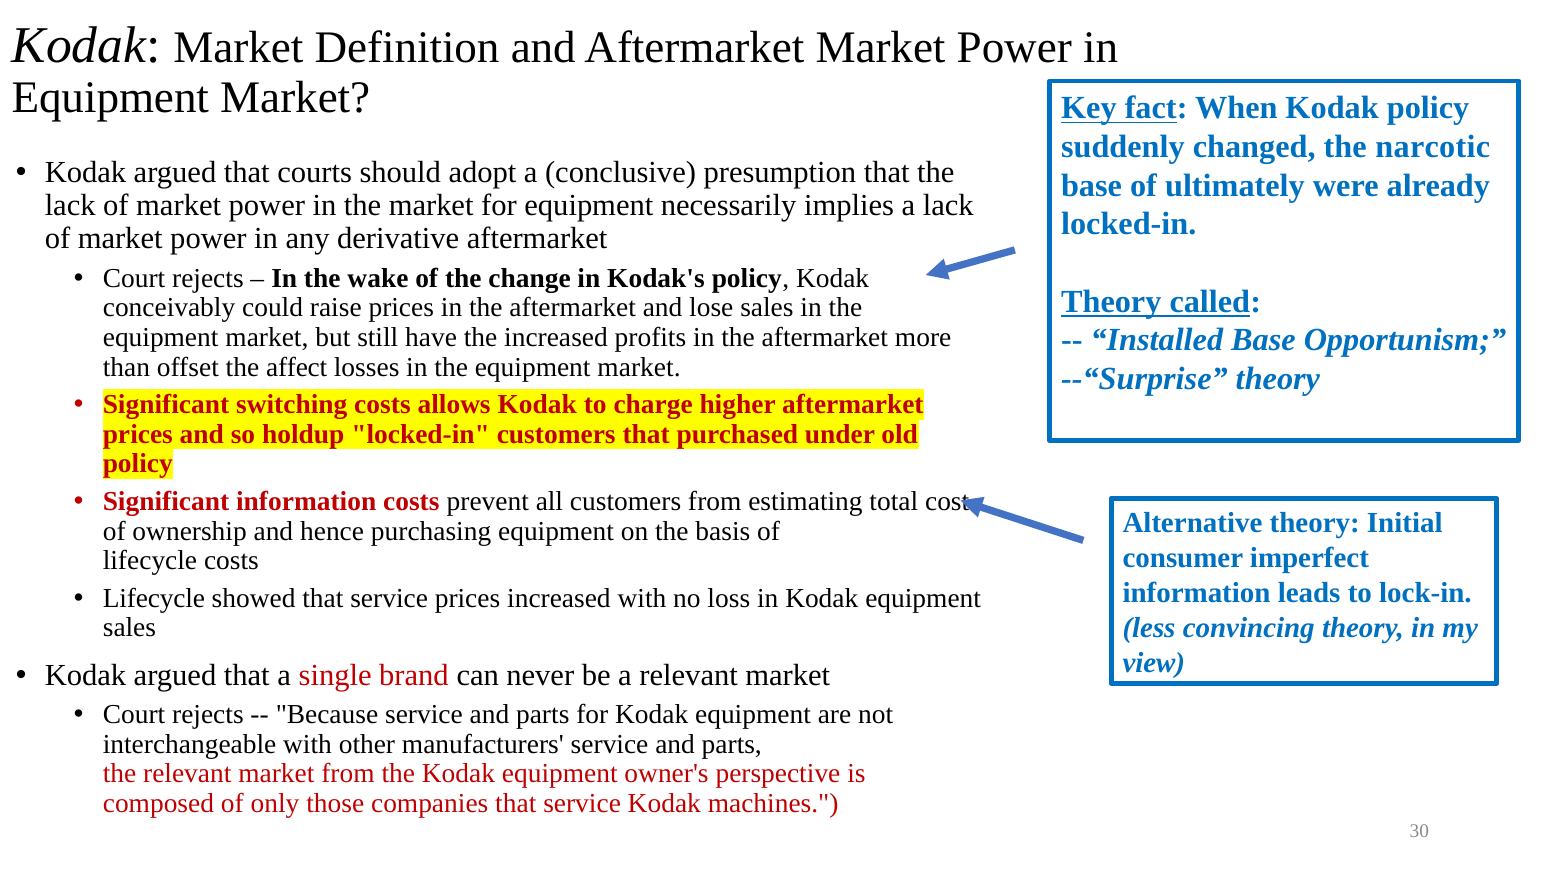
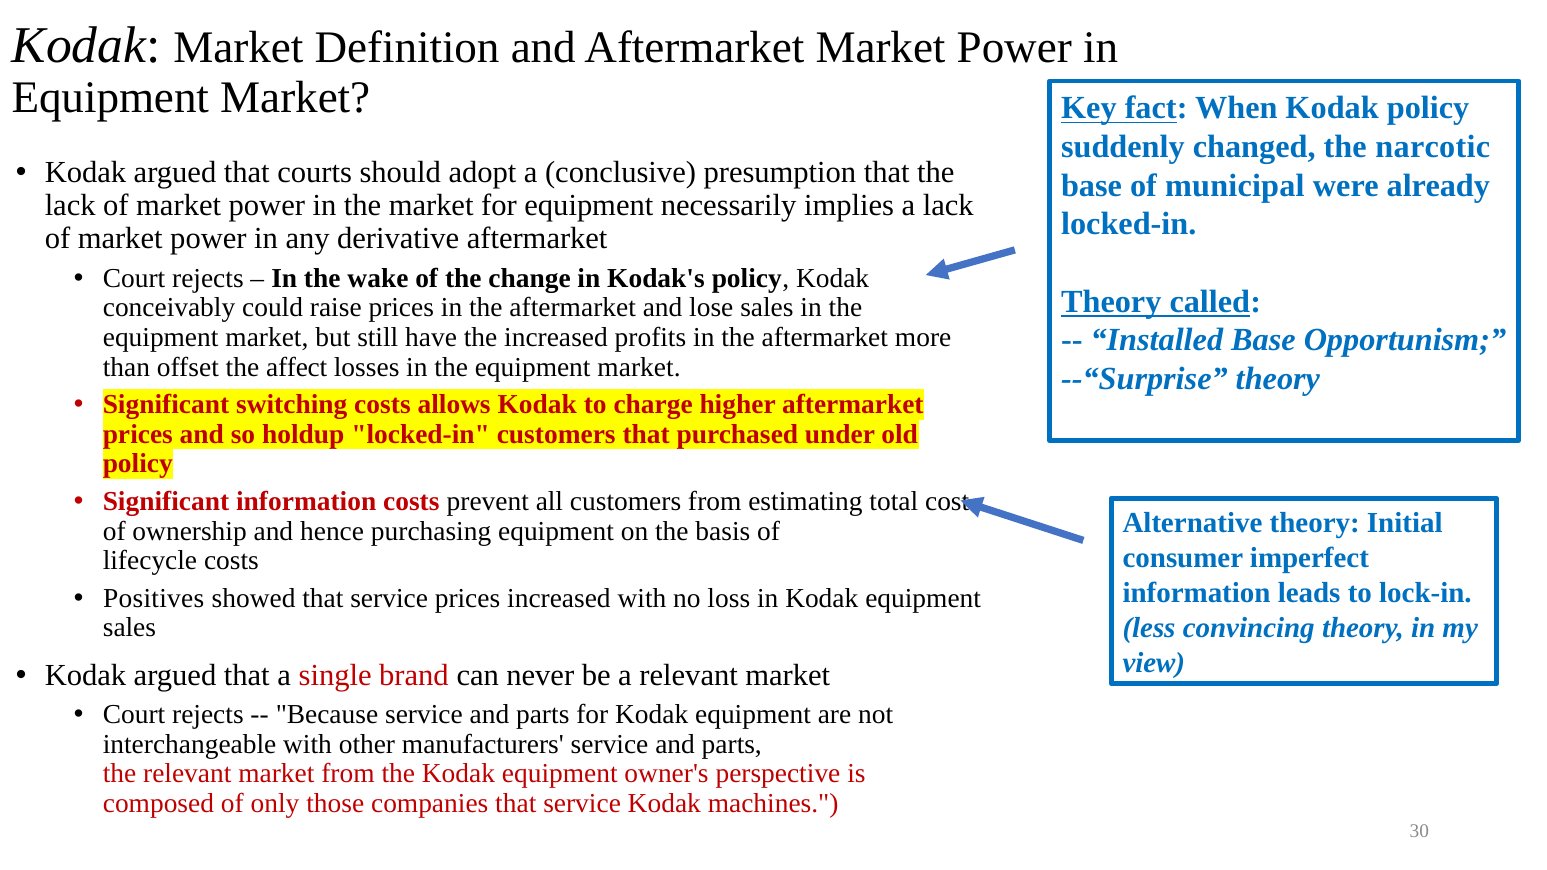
ultimately: ultimately -> municipal (1235, 186)
Lifecycle: Lifecycle -> Positives (154, 598)
